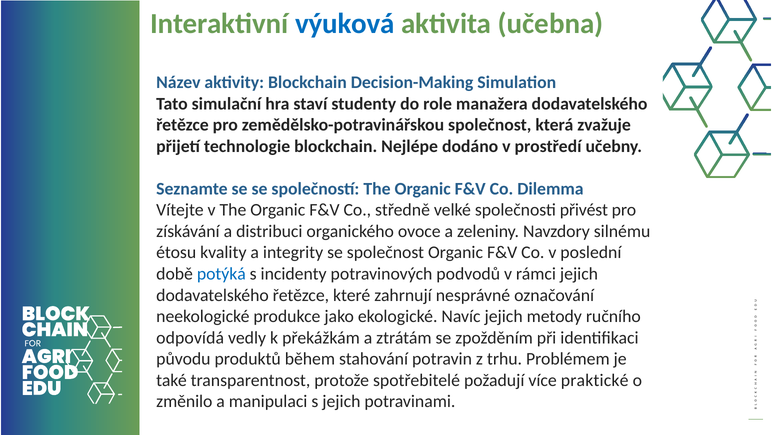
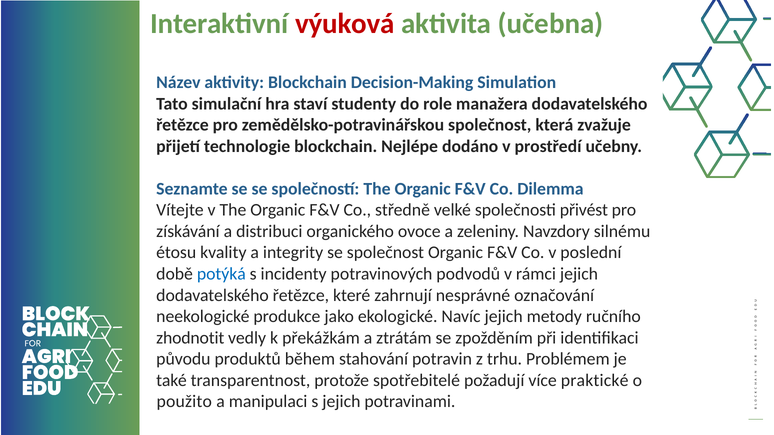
výuková colour: blue -> red (345, 24)
odpovídá: odpovídá -> zhodnotit (190, 338)
změnilo: změnilo -> použito (184, 402)
